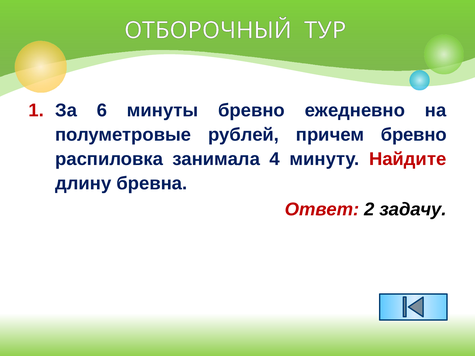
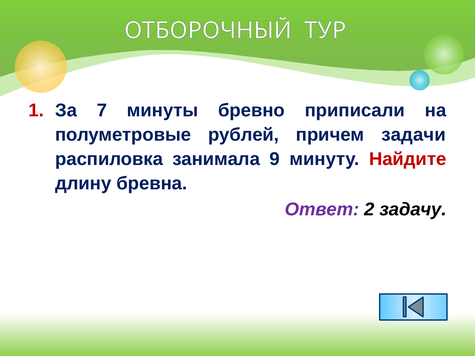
6: 6 -> 7 (102, 111)
ежедневно: ежедневно -> приписали (355, 111)
причем бревно: бревно -> задачи (414, 135)
4: 4 -> 9 (275, 159)
Ответ colour: red -> purple (322, 210)
